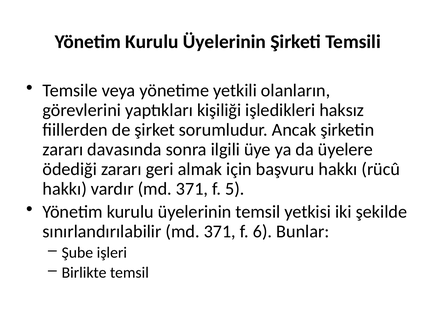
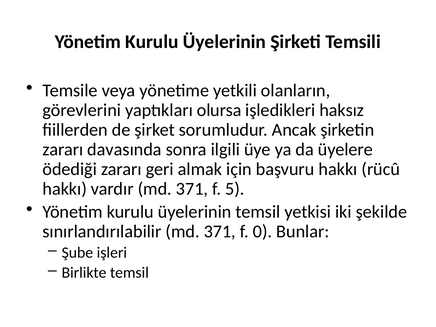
kişiliği: kişiliği -> olursa (219, 110)
6: 6 -> 0 (263, 231)
